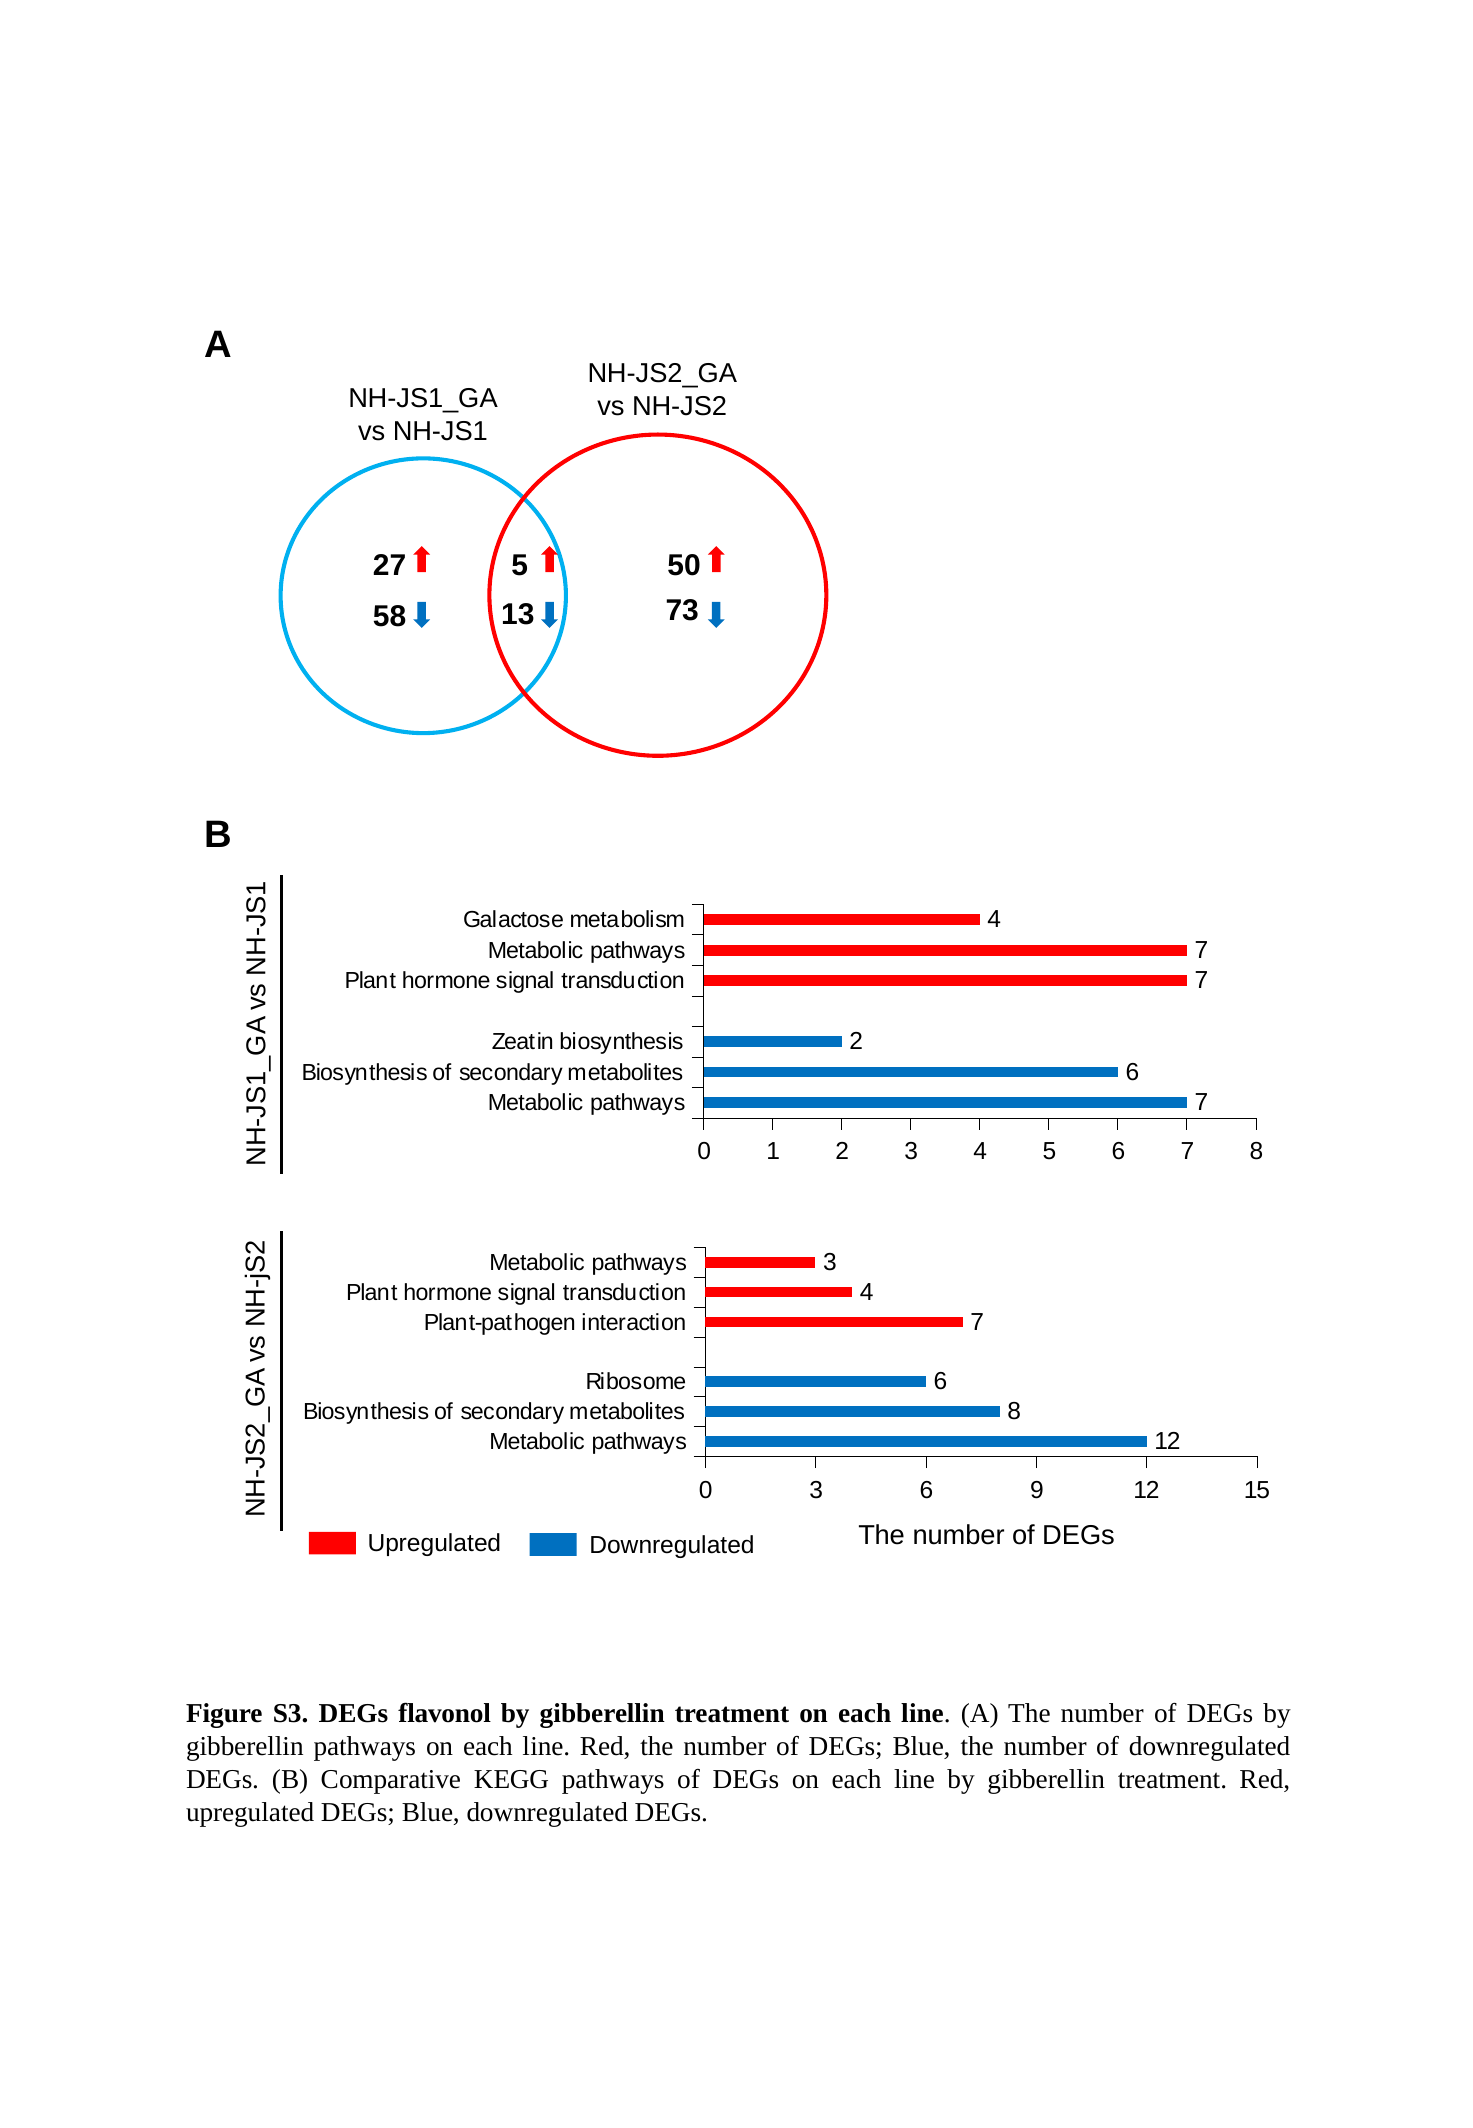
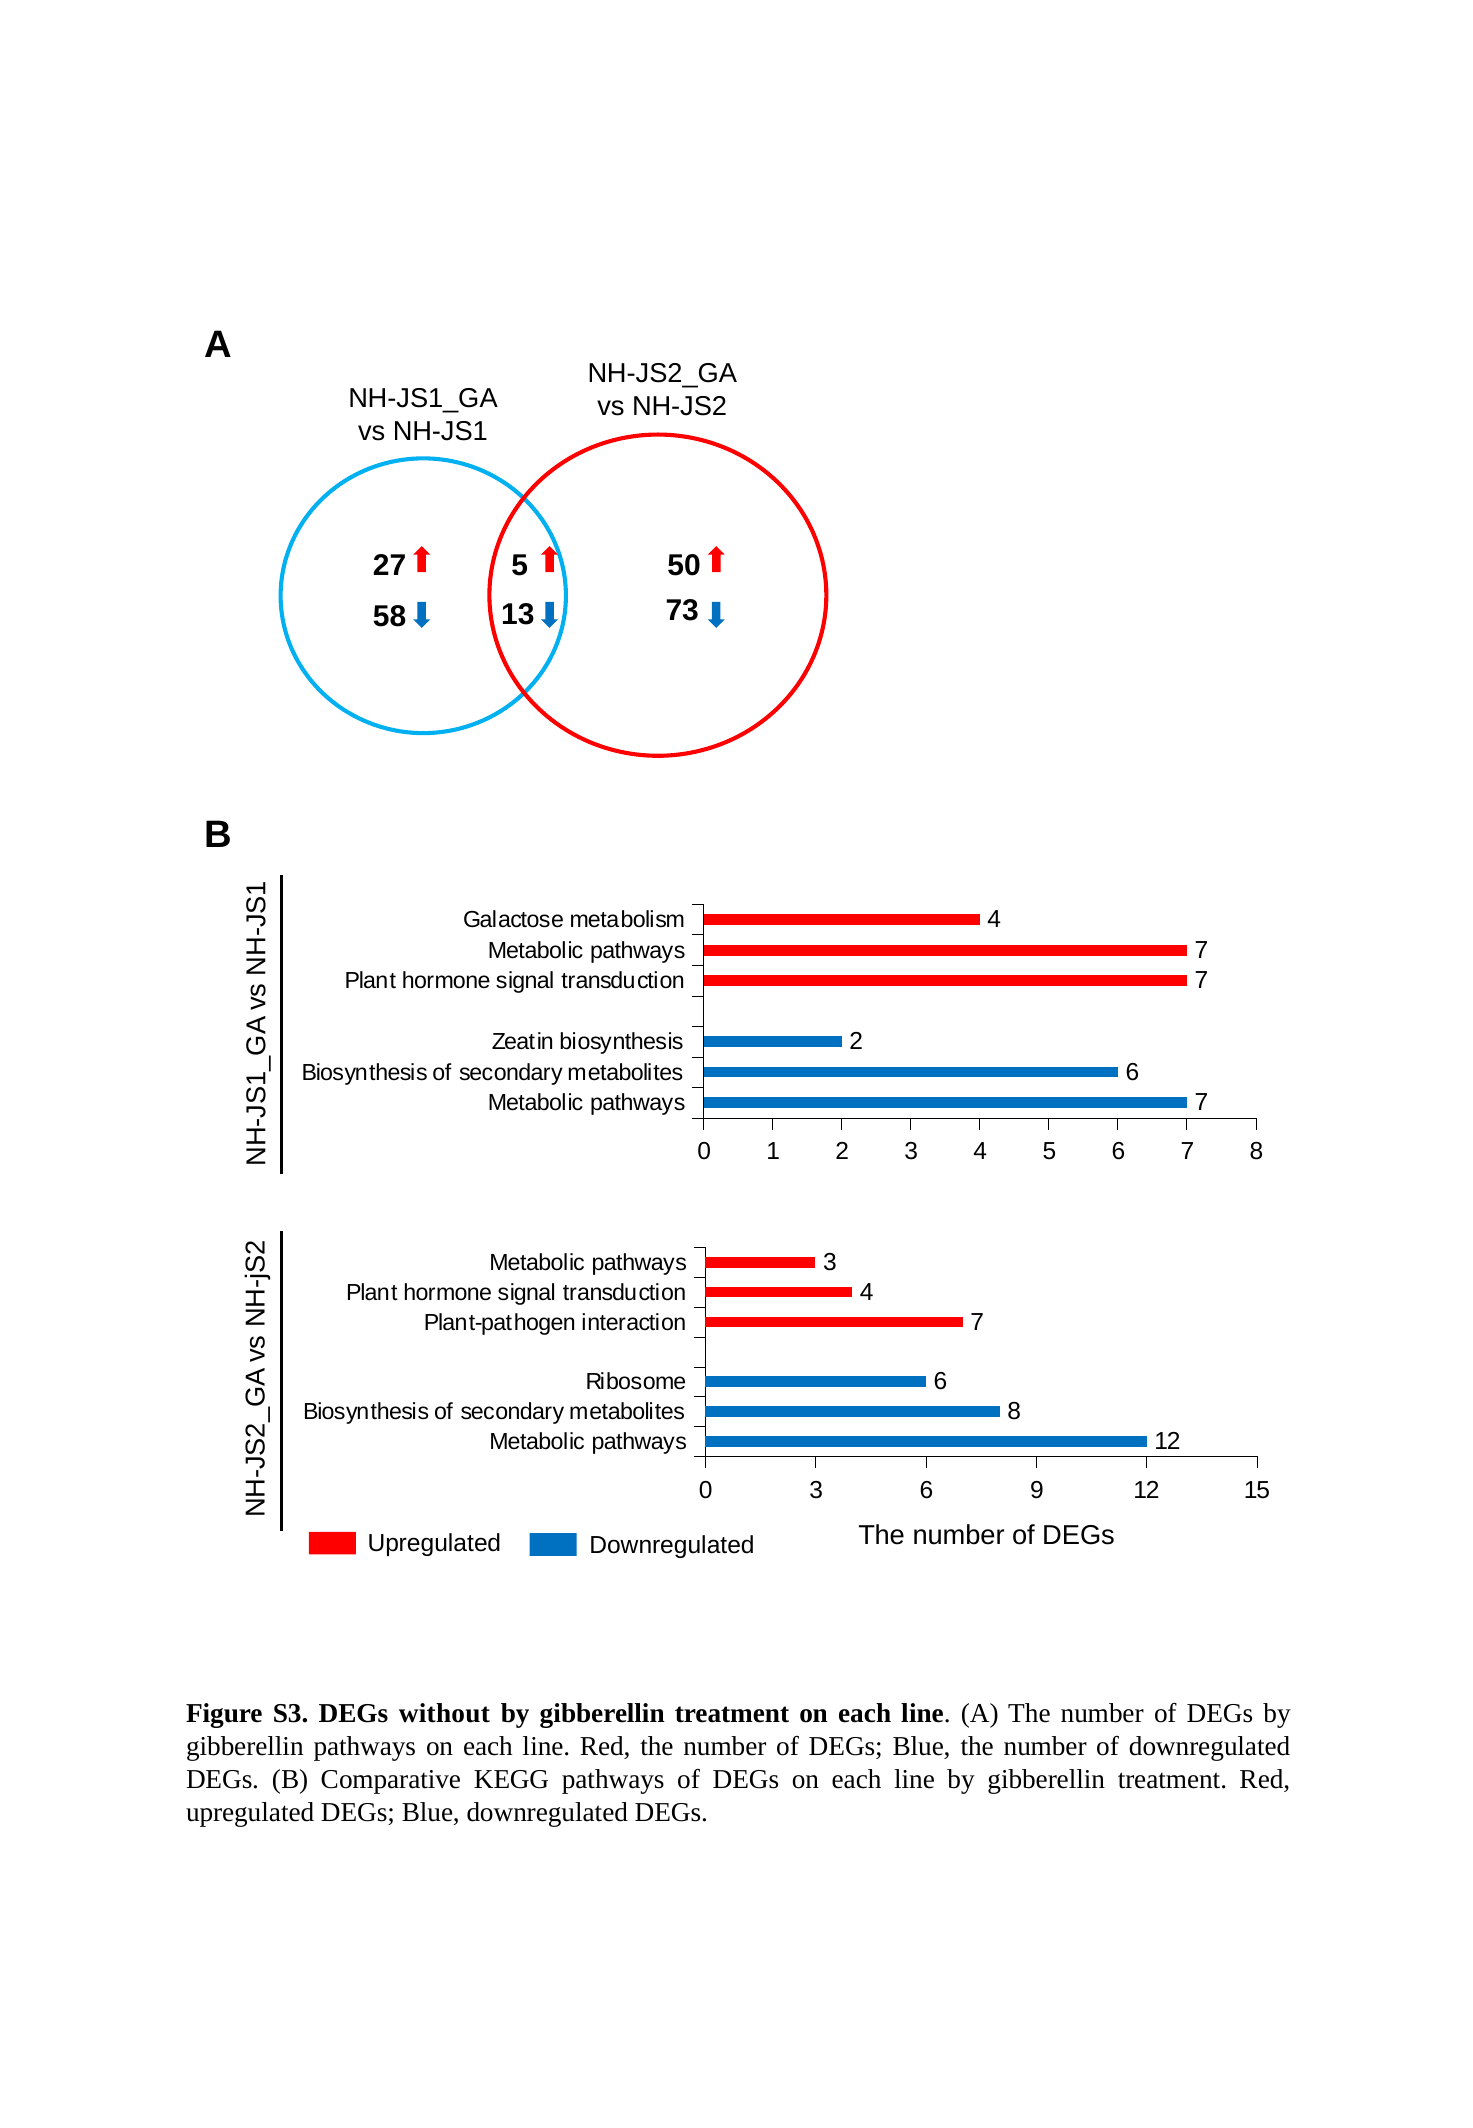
flavonol: flavonol -> without (444, 1714)
